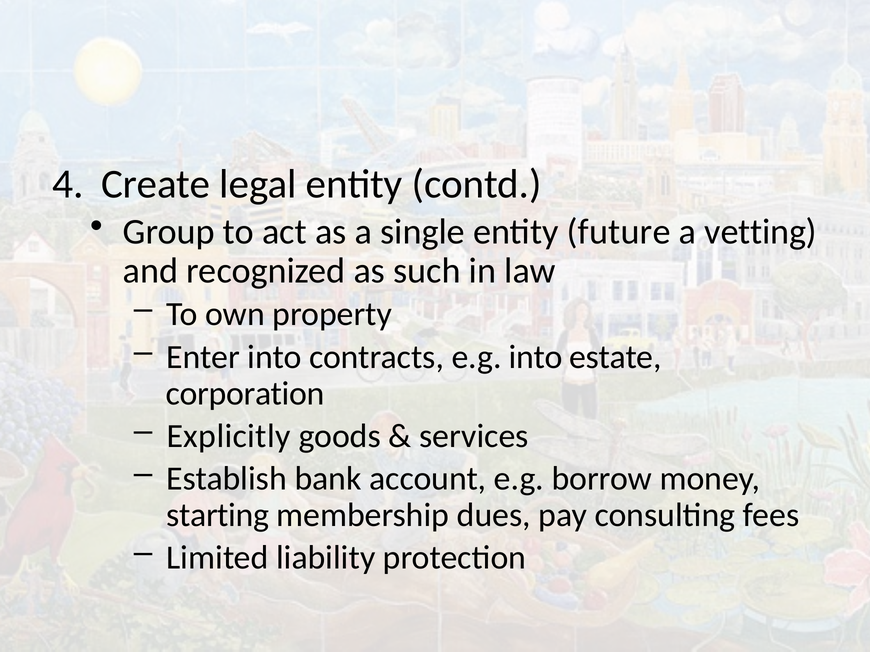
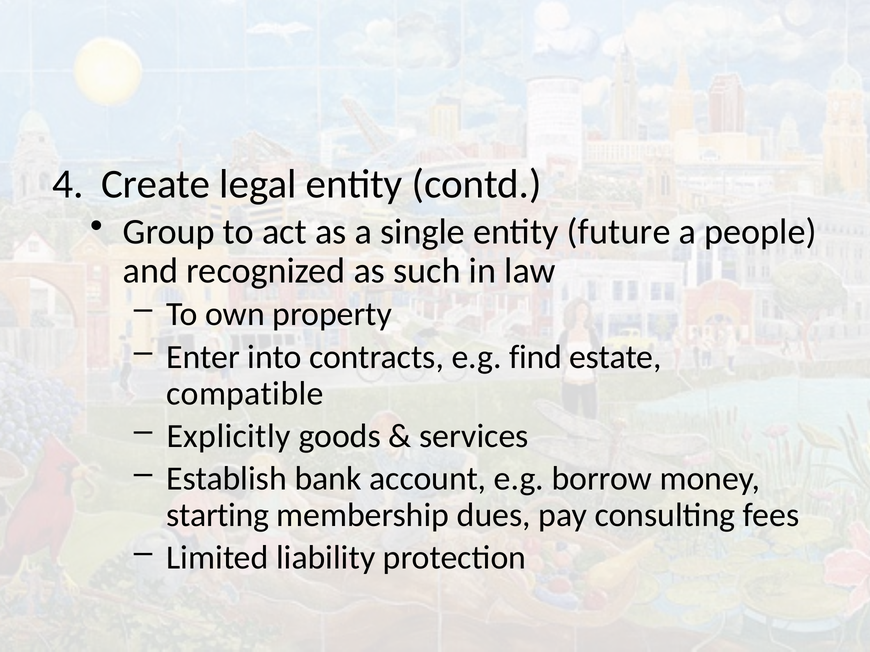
vetting: vetting -> people (761, 232)
e.g into: into -> find (536, 357)
corporation: corporation -> compatible (245, 394)
